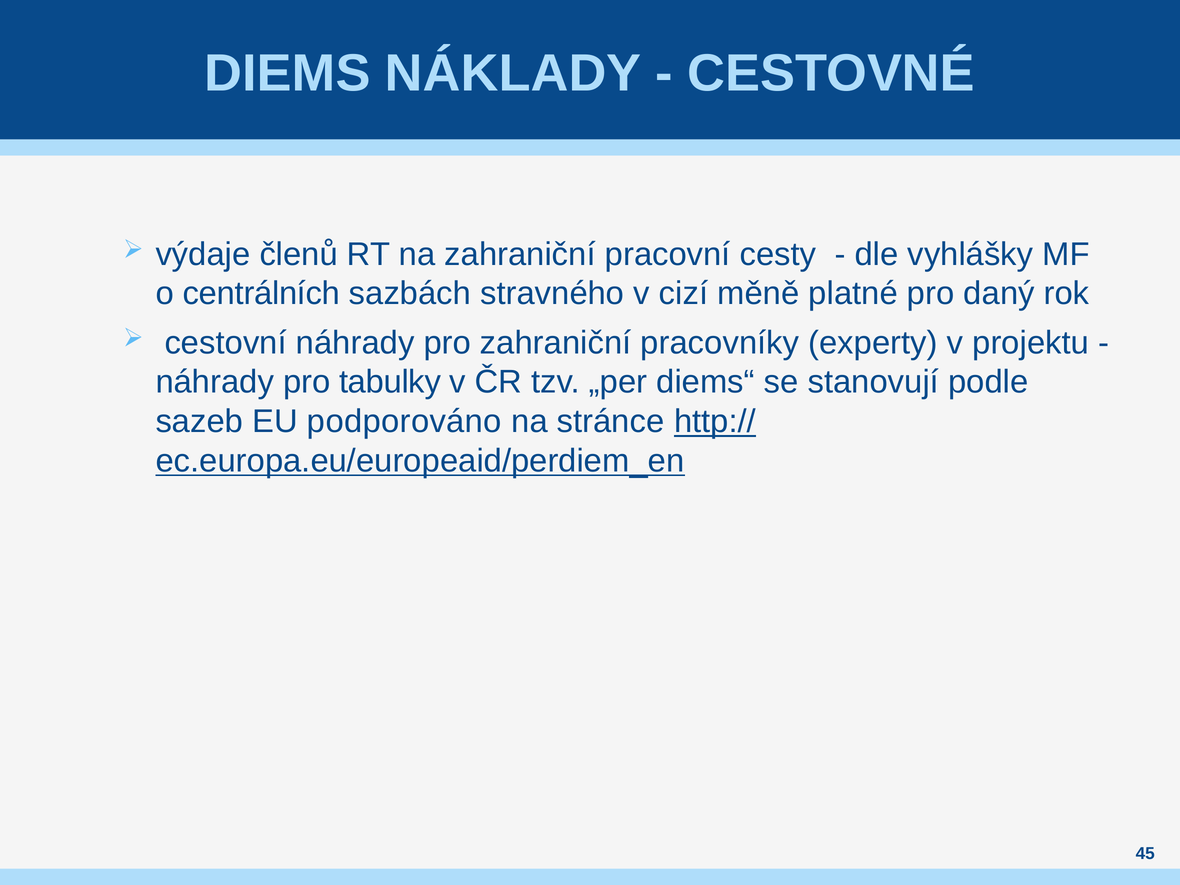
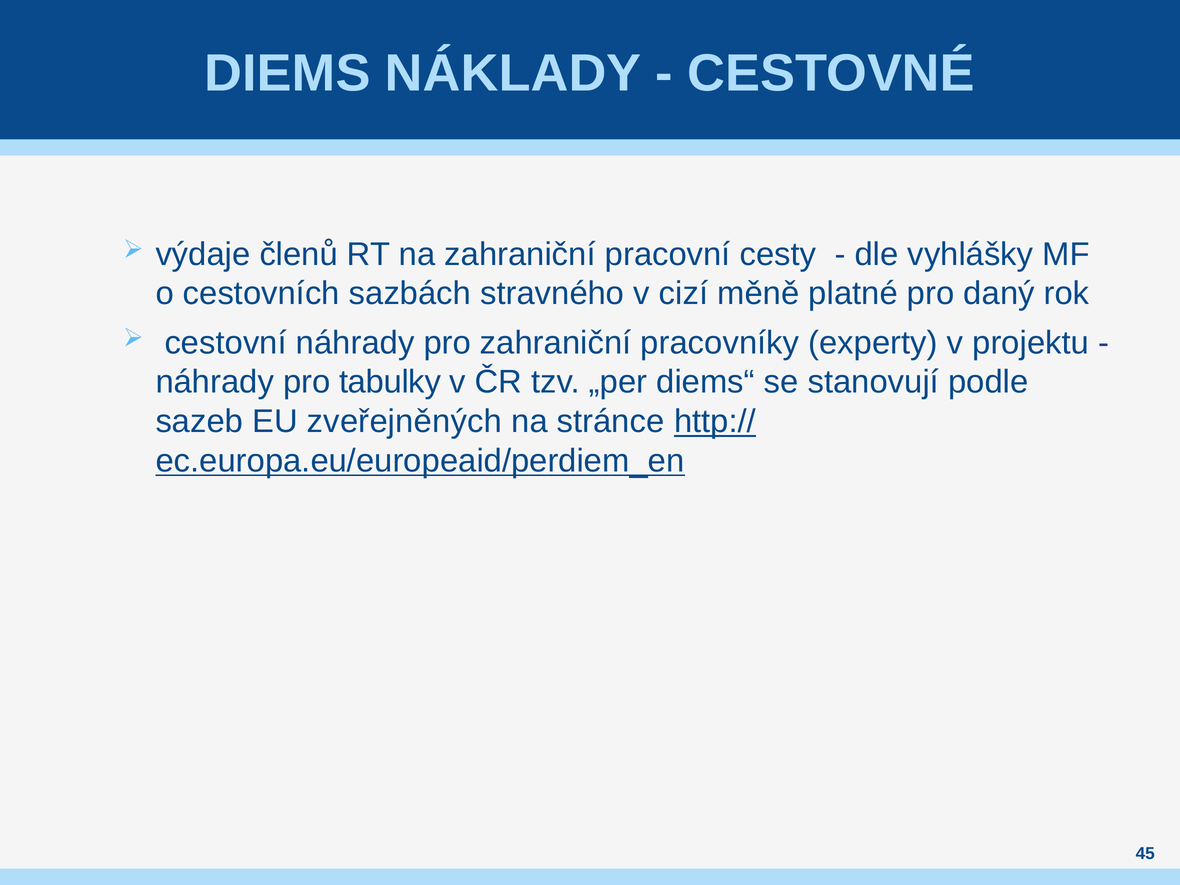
centrálních: centrálních -> cestovních (261, 294)
podporováno: podporováno -> zveřejněných (404, 422)
